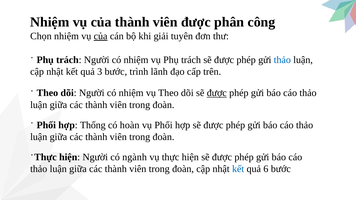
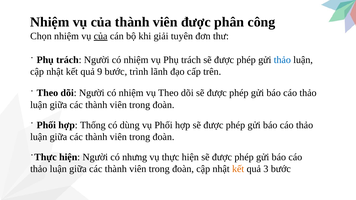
3: 3 -> 9 (100, 72)
được underline: present -> none (217, 93)
hoàn: hoàn -> dùng (130, 125)
ngành: ngành -> nhưng (135, 157)
kết colour: blue -> orange (238, 169)
6: 6 -> 3 (266, 169)
